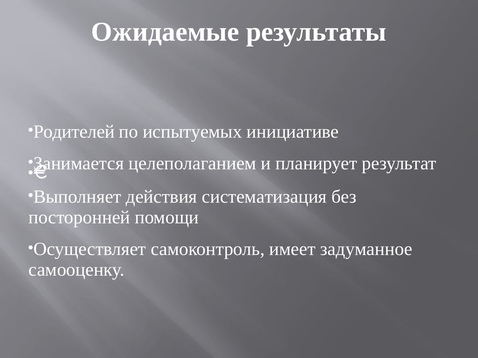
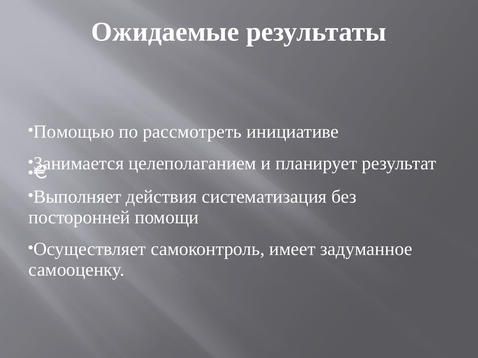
Родителей: Родителей -> Помощью (74, 132)
испытуемых: испытуемых -> рассмотреть (192, 132)
